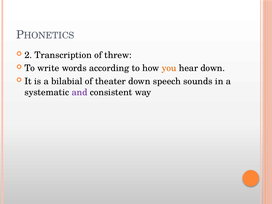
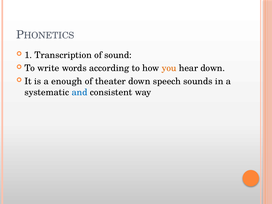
2: 2 -> 1 (28, 55)
threw: threw -> sound (118, 55)
bilabial: bilabial -> enough (67, 81)
and colour: purple -> blue (80, 92)
